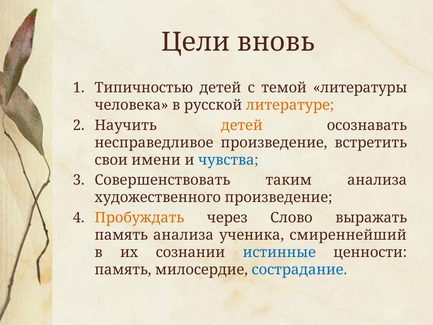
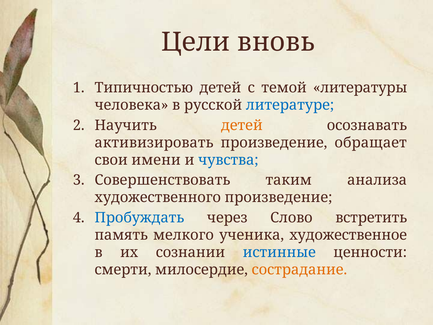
литературе colour: orange -> blue (290, 105)
несправедливое: несправедливое -> активизировать (154, 142)
встретить: встретить -> обращает (371, 142)
Пробуждать colour: orange -> blue (139, 217)
выражать: выражать -> встретить (371, 217)
память анализа: анализа -> мелкого (183, 235)
смиреннейший: смиреннейший -> художественное (348, 235)
память: память -> смерти (123, 269)
сострадание colour: blue -> orange (299, 269)
